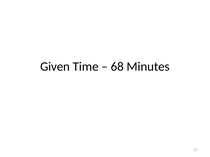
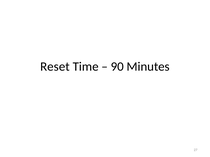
Given: Given -> Reset (55, 67)
68: 68 -> 90 (117, 67)
